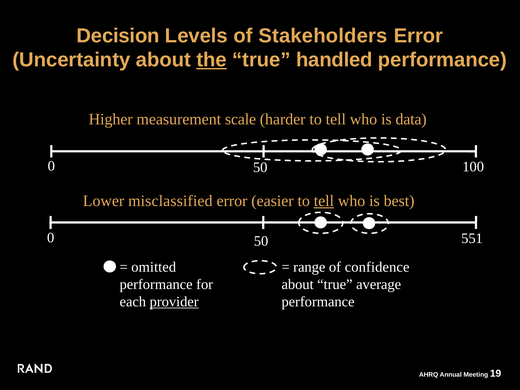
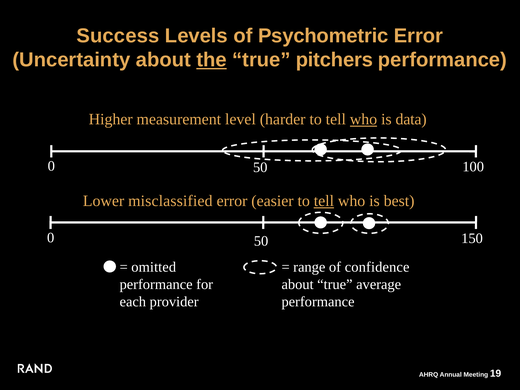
Decision: Decision -> Success (118, 36)
Stakeholders: Stakeholders -> Psychometric (323, 36)
handled: handled -> pitchers (334, 60)
scale: scale -> level (240, 119)
who underline: none -> present (364, 119)
551: 551 -> 150 (472, 238)
provider underline: present -> none (174, 302)
